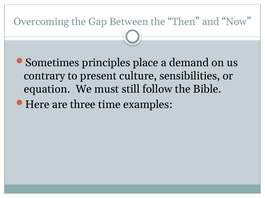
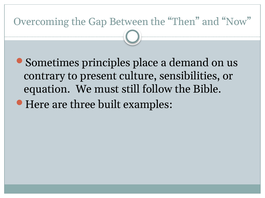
time: time -> built (109, 105)
